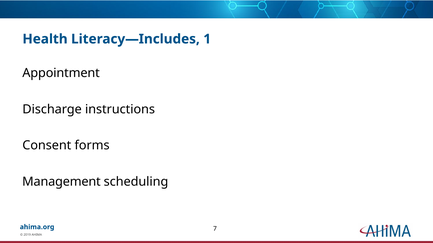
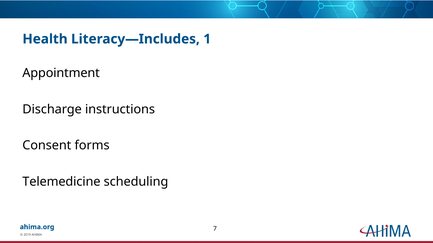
Management: Management -> Telemedicine (61, 182)
